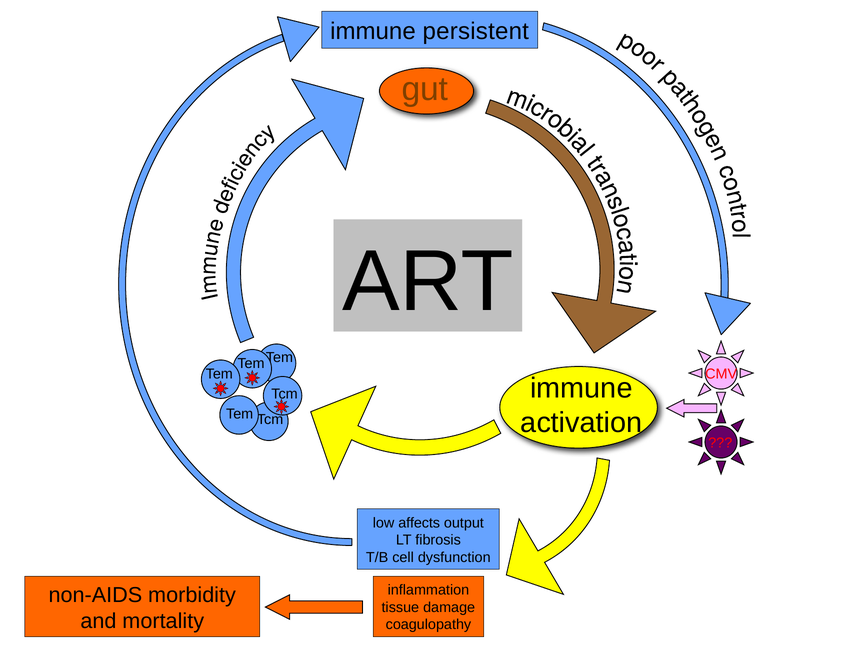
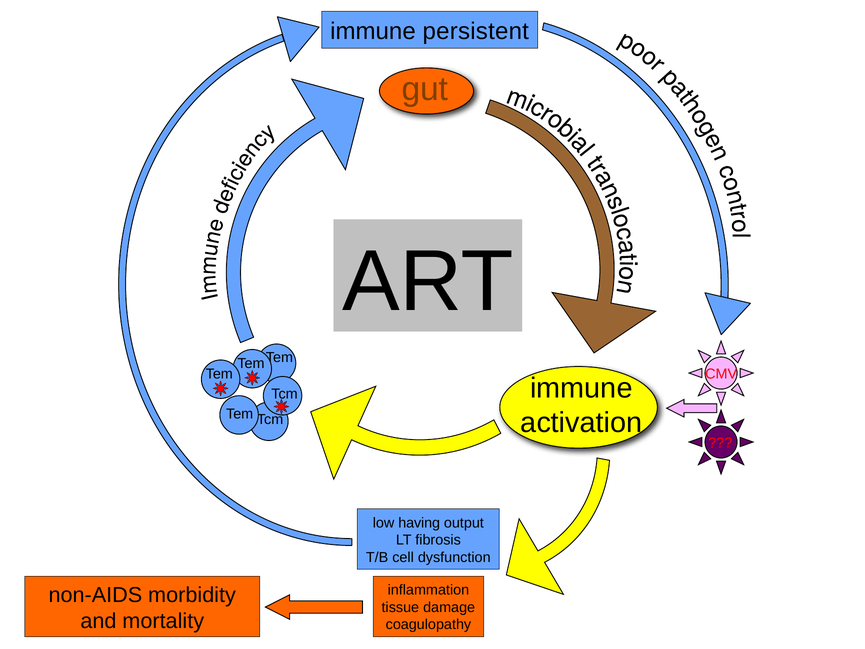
affects: affects -> having (419, 523)
